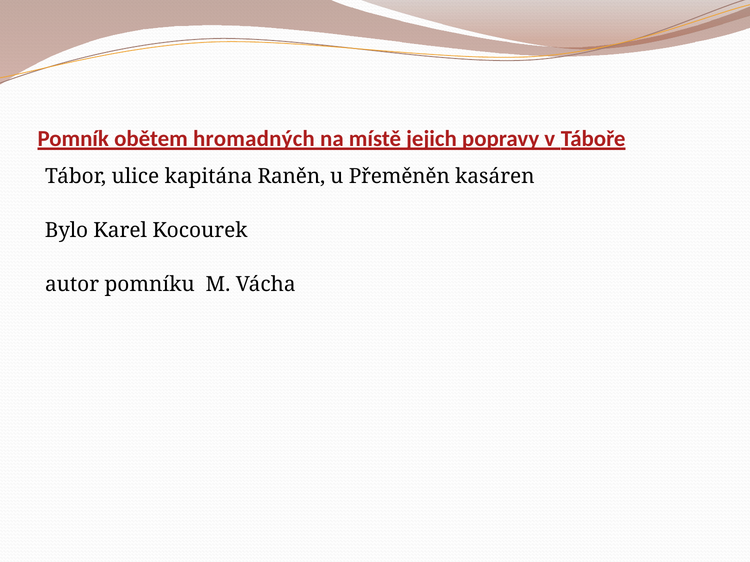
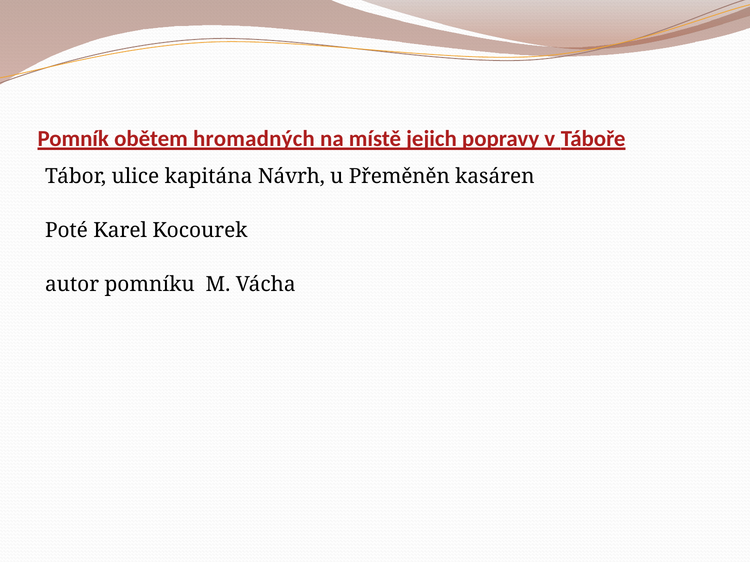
Raněn: Raněn -> Návrh (291, 176)
Bylo: Bylo -> Poté (66, 231)
